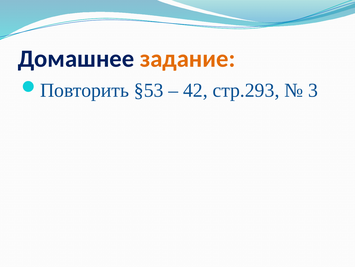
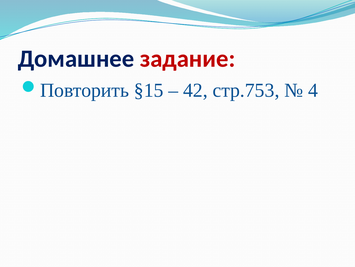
задание colour: orange -> red (188, 59)
§53: §53 -> §15 (149, 90)
стр.293: стр.293 -> стр.753 (246, 90)
3: 3 -> 4 (313, 90)
